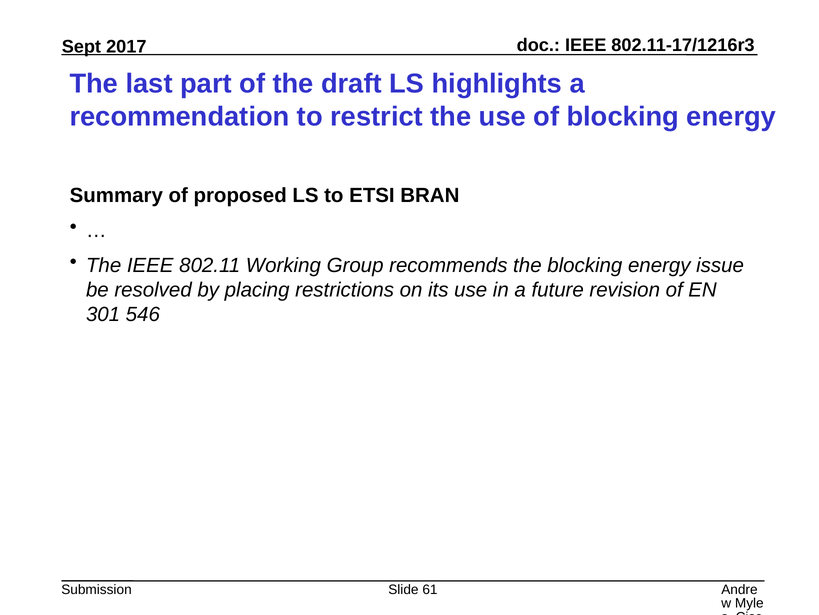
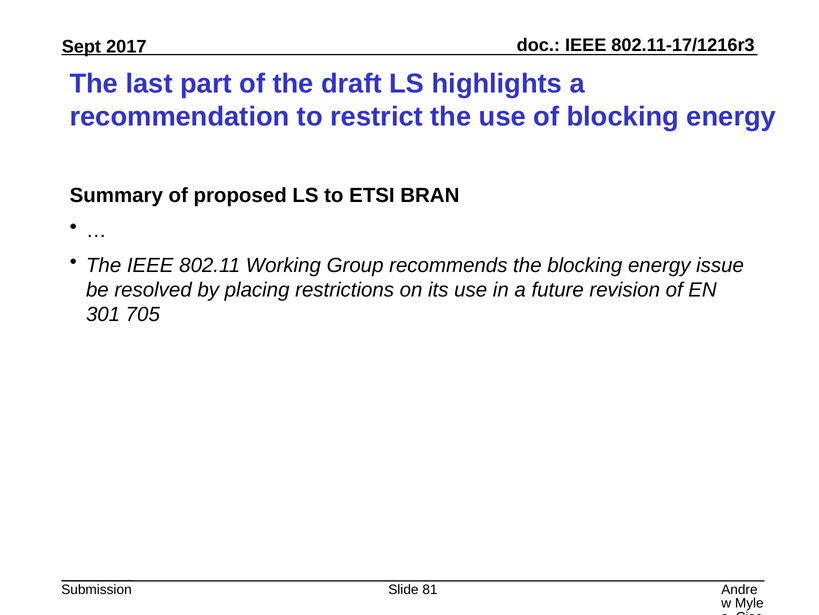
546: 546 -> 705 (143, 314)
61: 61 -> 81 (430, 589)
